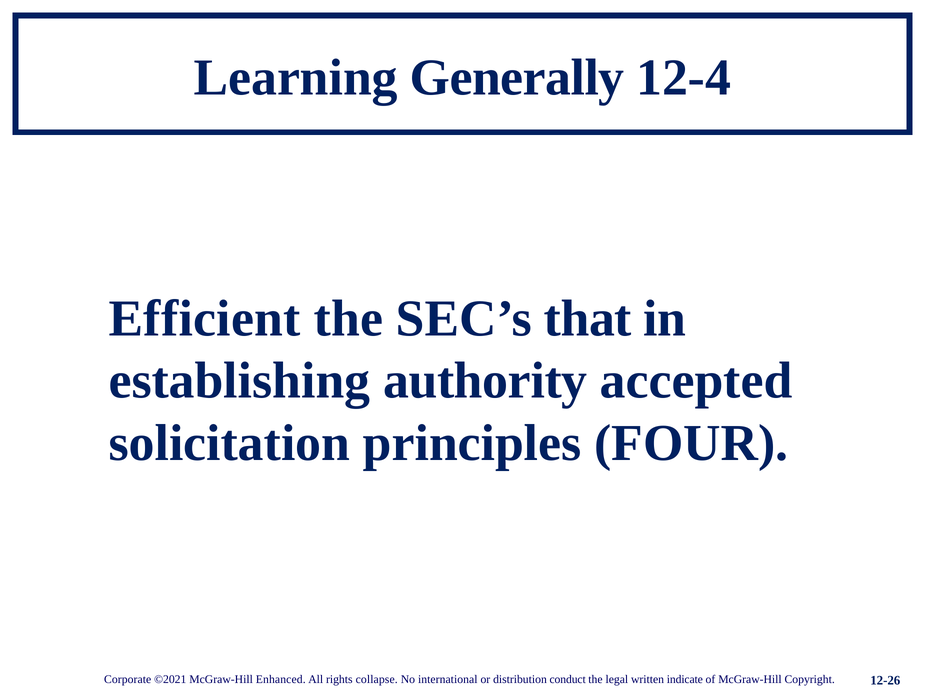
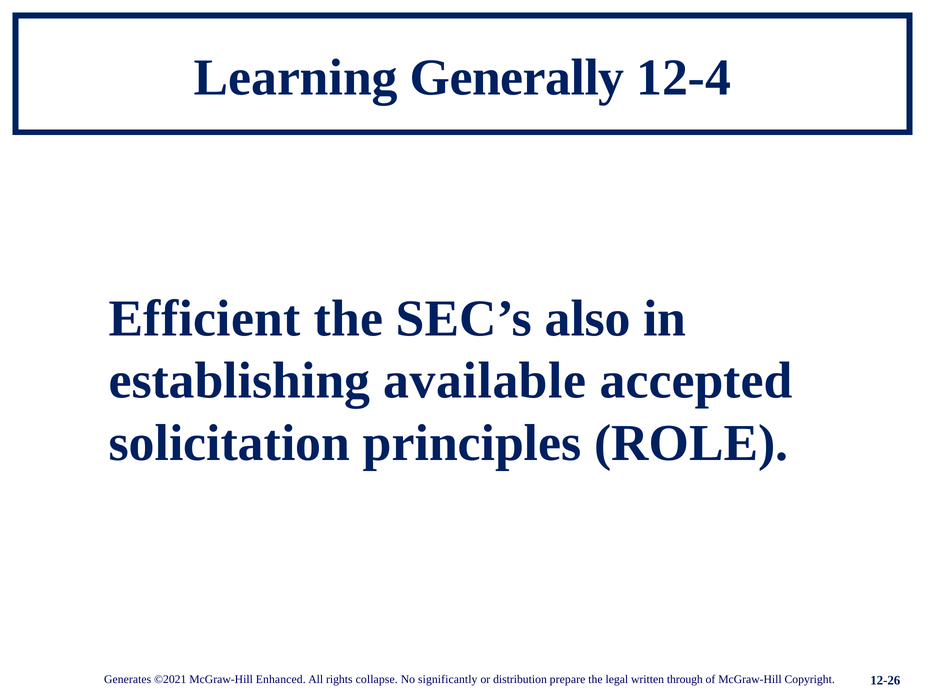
that: that -> also (588, 318)
authority: authority -> available (485, 381)
FOUR: FOUR -> ROLE (691, 443)
Corporate: Corporate -> Generates (128, 679)
international: international -> significantly (448, 679)
conduct: conduct -> prepare (568, 679)
indicate: indicate -> through (685, 679)
